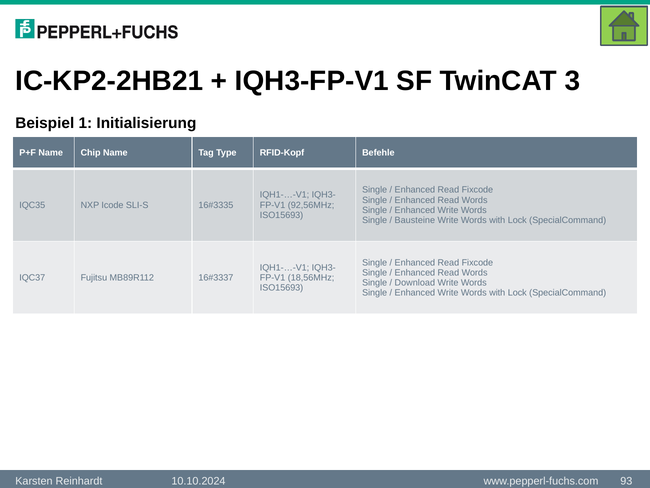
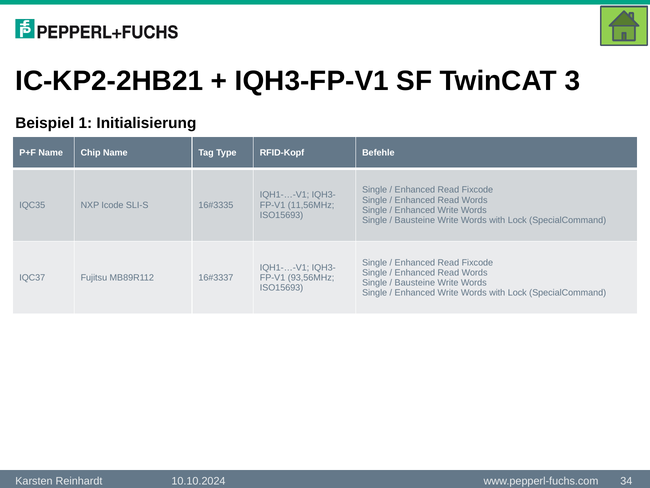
92,56MHz: 92,56MHz -> 11,56MHz (311, 205)
18,56MHz: 18,56MHz -> 93,56MHz (311, 277)
Download: Download -> Bausteine (415, 282)
93: 93 -> 34 (626, 481)
